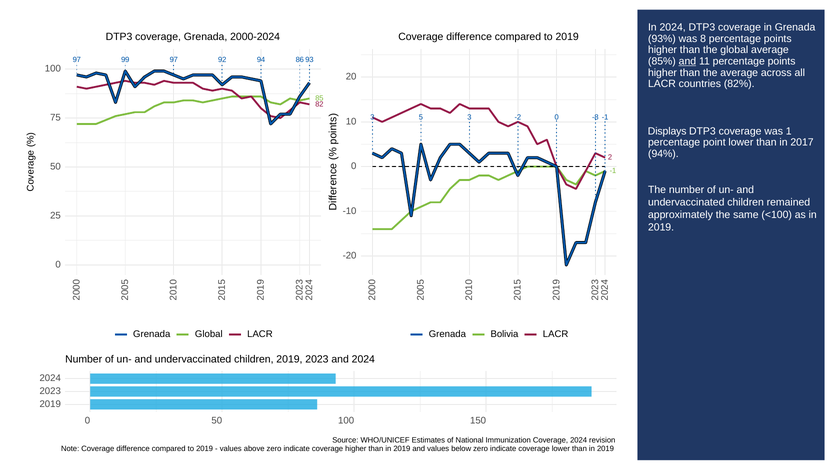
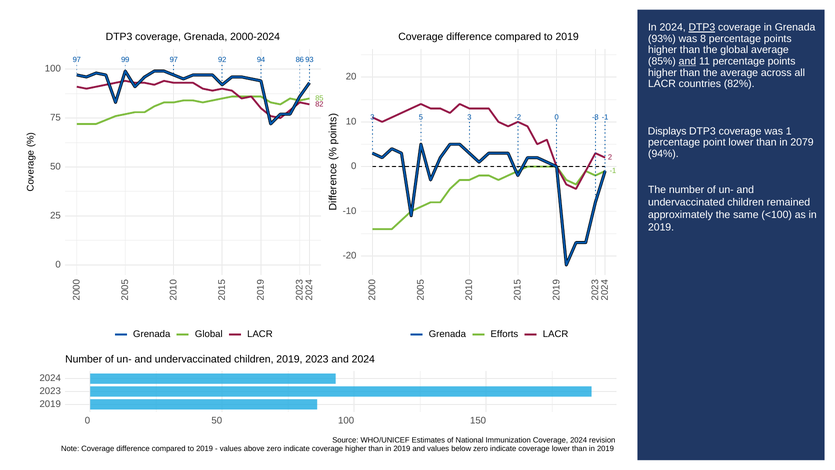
DTP3 underline: none -> present (702, 27)
2017: 2017 -> 2079 (802, 142)
Bolivia: Bolivia -> Efforts (504, 334)
